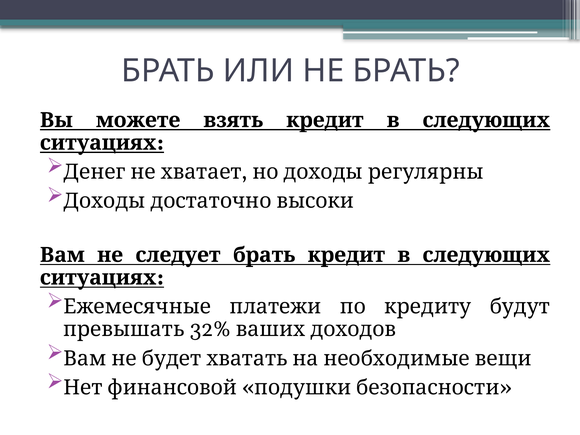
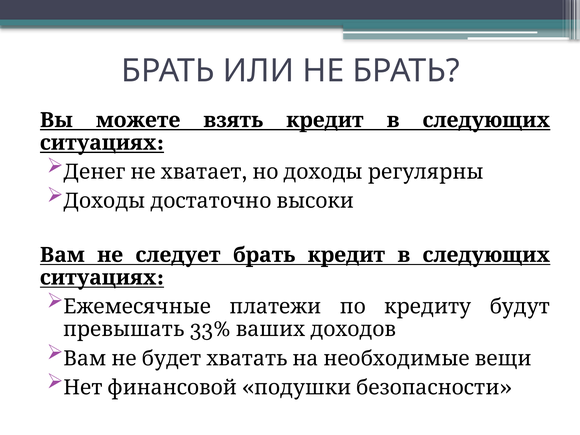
32%: 32% -> 33% (210, 329)
